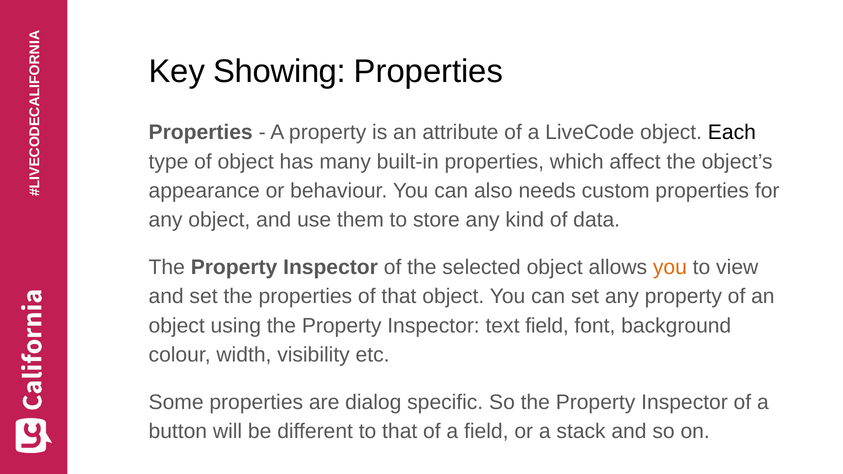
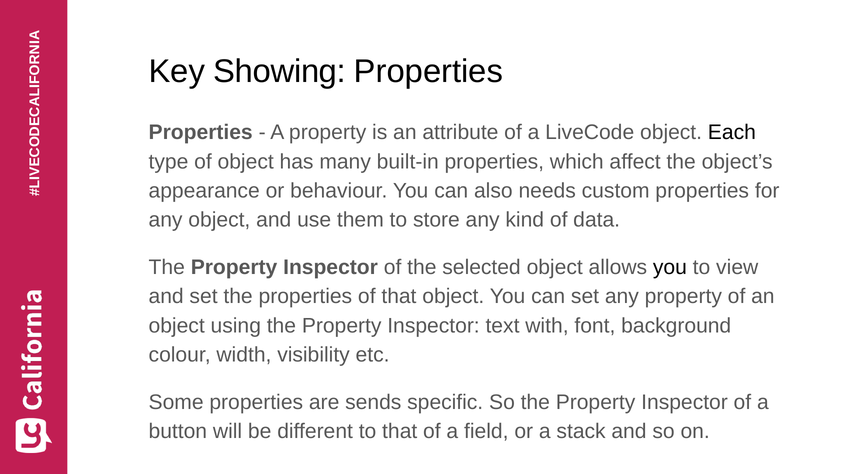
you colour: orange -> black (670, 268)
text field: field -> with (547, 326)
dialog: dialog -> sends (373, 403)
